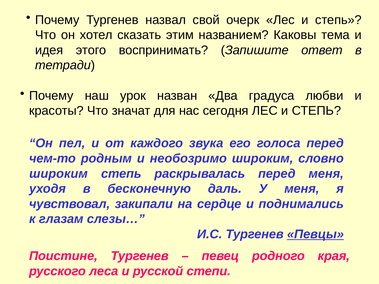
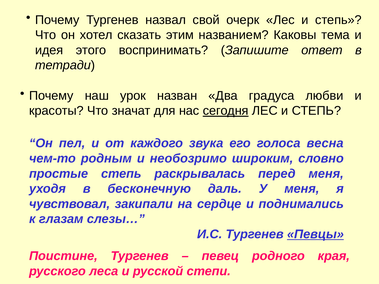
сегодня underline: none -> present (226, 111)
голоса перед: перед -> весна (325, 143)
широким: широким -> простые (59, 174)
